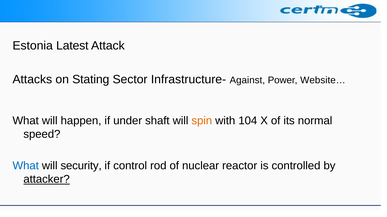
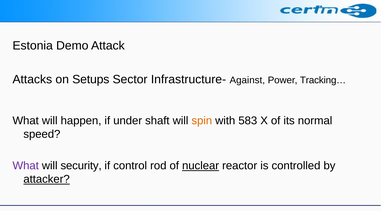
Latest: Latest -> Demo (72, 46)
Stating: Stating -> Setups (91, 80)
Website…: Website… -> Tracking… (323, 81)
104: 104 -> 583 (248, 121)
What colour: blue -> purple (26, 166)
nuclear underline: none -> present (201, 166)
